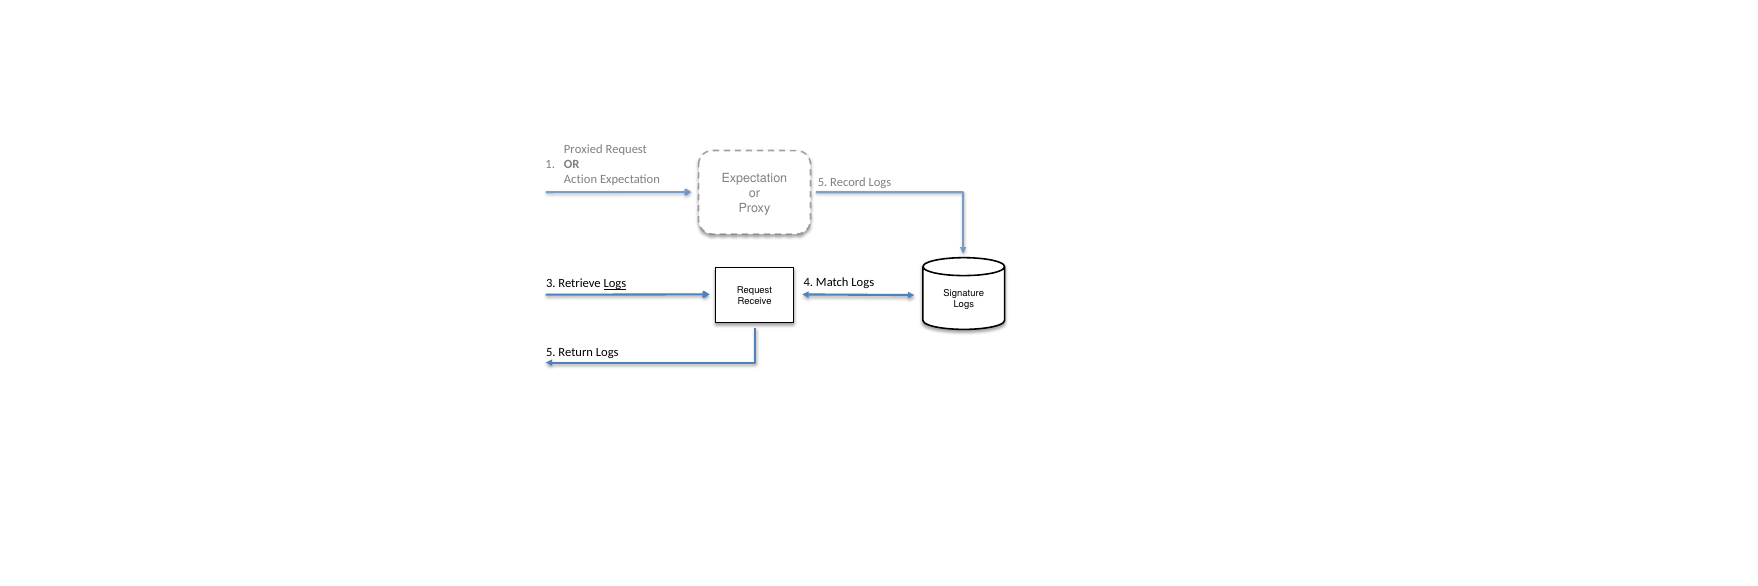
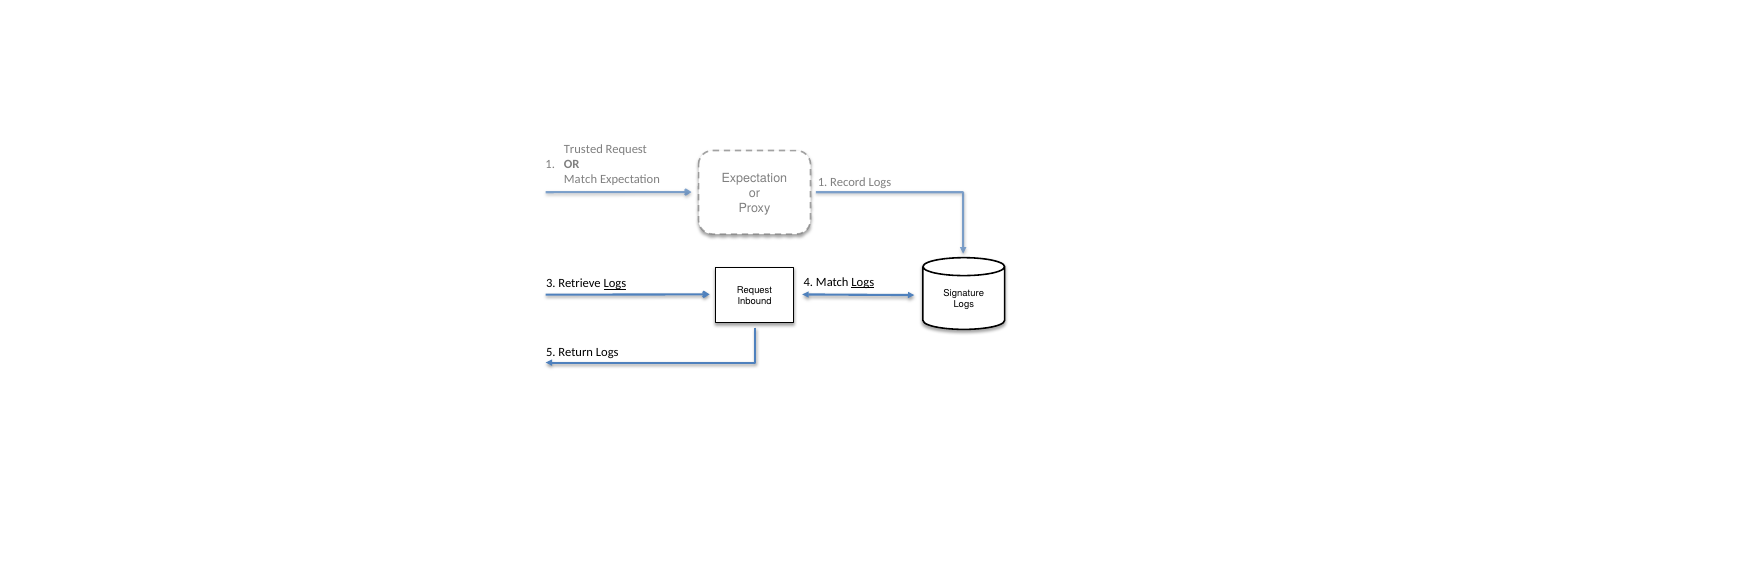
Proxied: Proxied -> Trusted (583, 150)
Action: Action -> Match (580, 180)
Expectation 5: 5 -> 1 (823, 182)
Logs underline: none -> present (863, 283)
Receive: Receive -> Inbound (755, 302)
